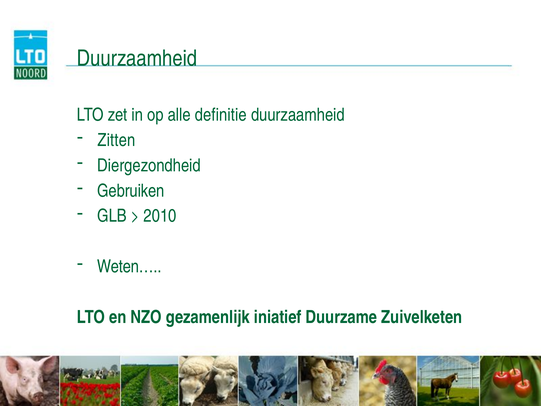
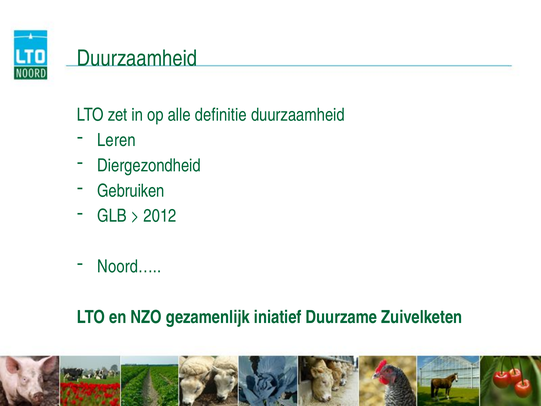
Zitten: Zitten -> Leren (116, 140)
2010: 2010 -> 2012 (160, 216)
Weten…: Weten… -> Noord… (129, 266)
